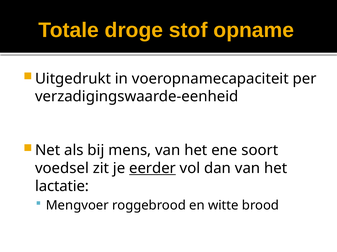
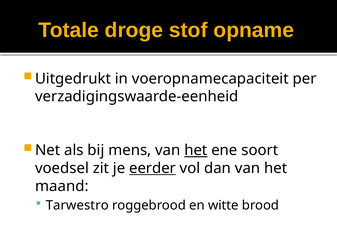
het underline: none -> present (196, 151)
lactatie: lactatie -> maand (62, 187)
Mengvoer: Mengvoer -> Tarwestro (77, 206)
